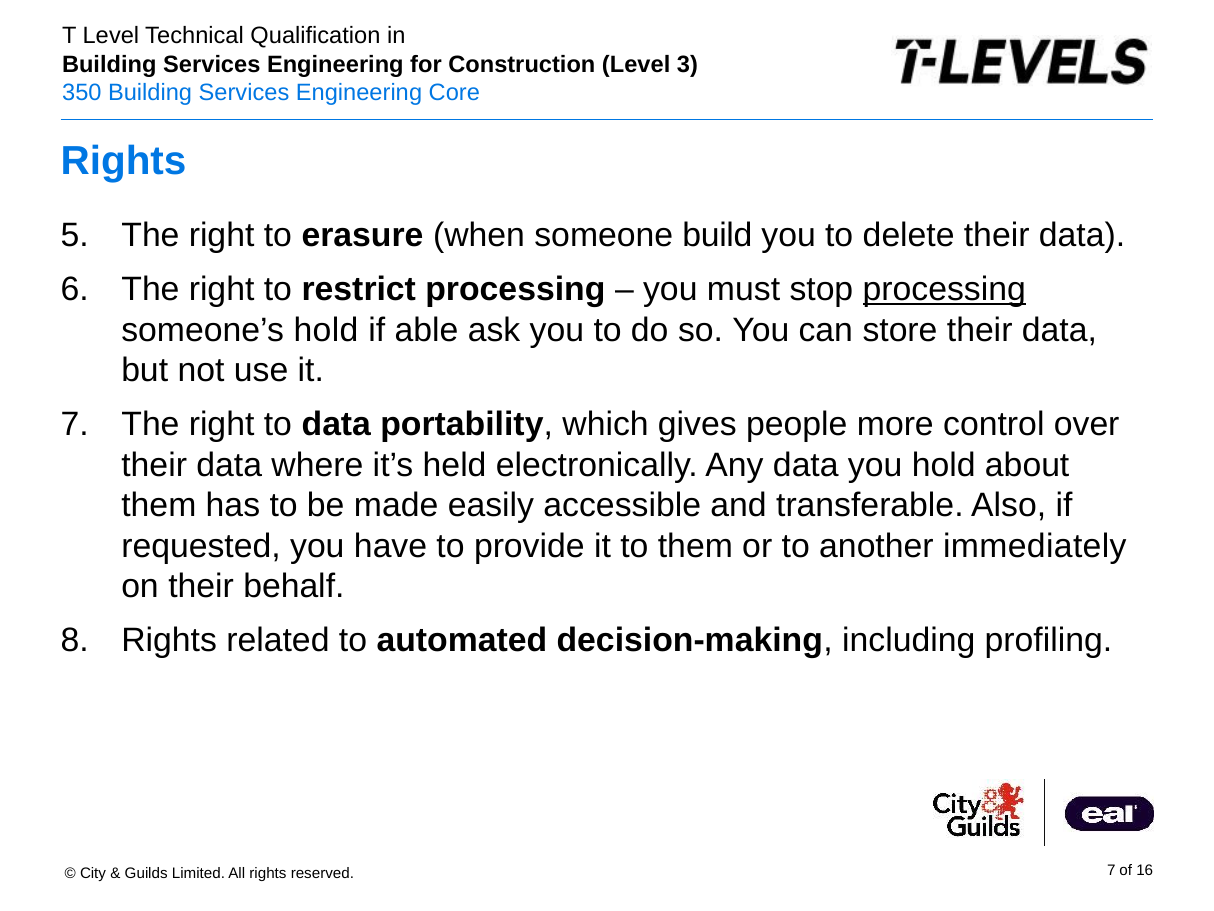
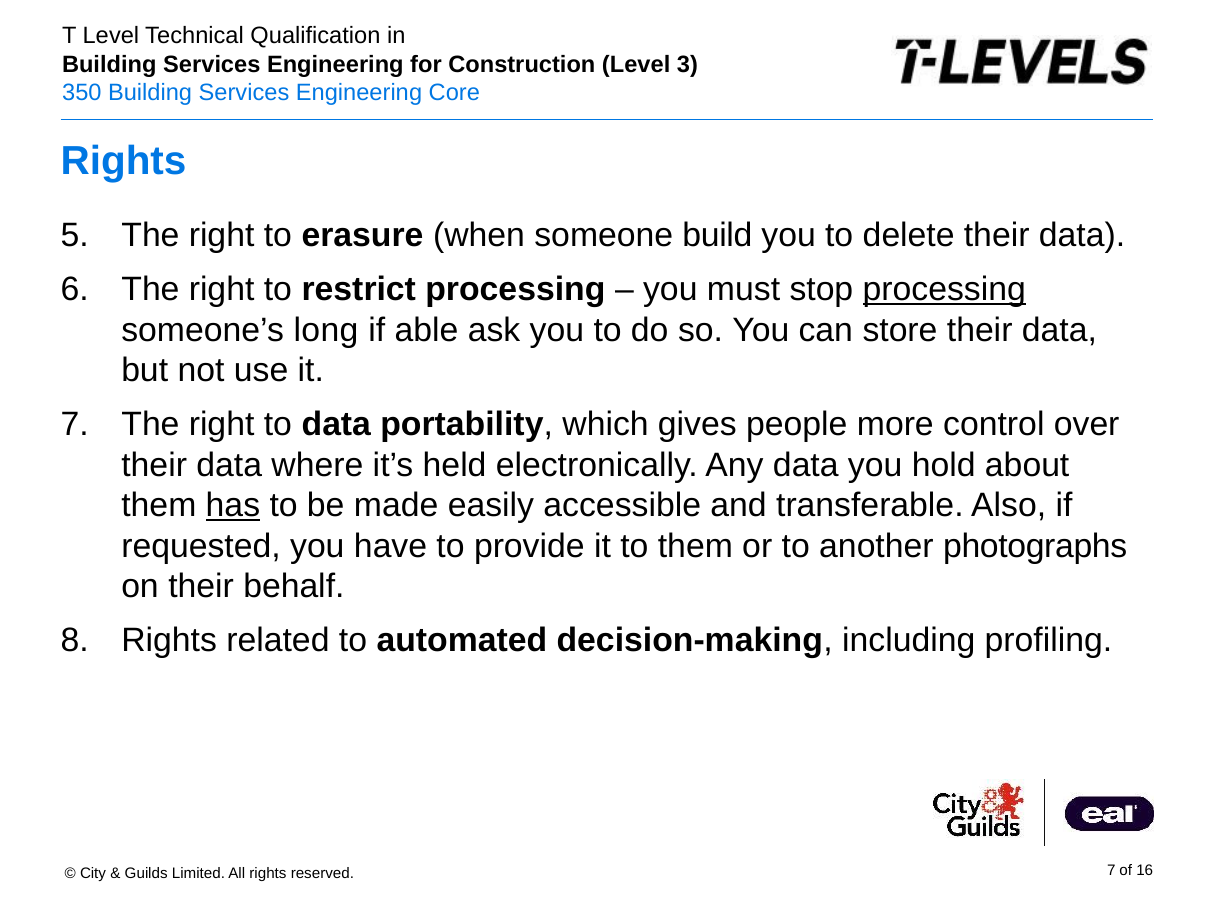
someone’s hold: hold -> long (326, 330)
has underline: none -> present (233, 505)
immediately: immediately -> photographs (1035, 546)
